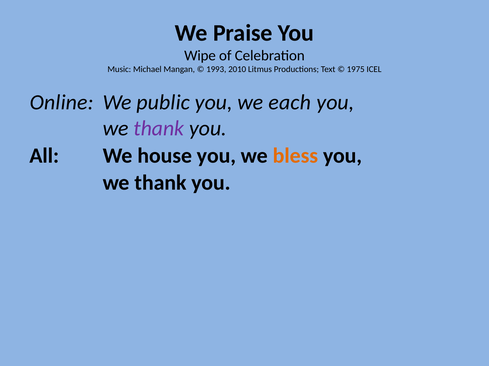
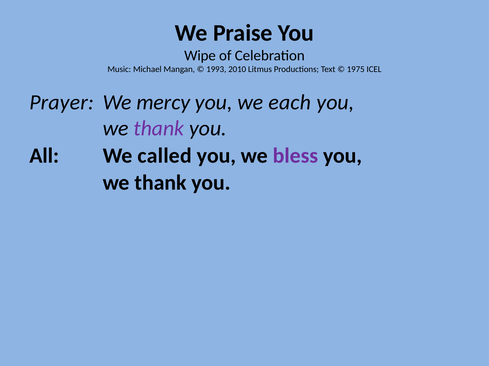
Online: Online -> Prayer (62, 103)
public: public -> mercy (163, 103)
house: house -> called (165, 156)
bless colour: orange -> purple (295, 156)
